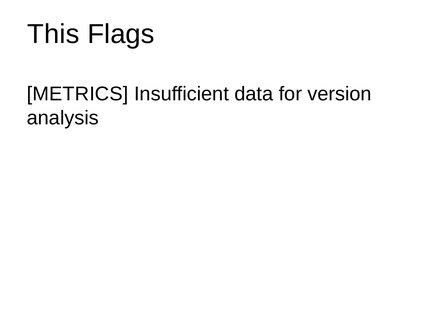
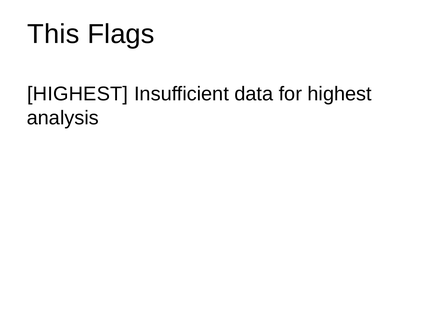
METRICS: METRICS -> HIGHEST (78, 94)
for version: version -> highest (340, 94)
